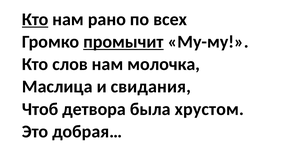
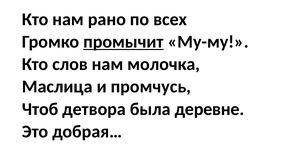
Кто underline: present -> none (35, 19)
свидания: свидания -> промчусь (151, 87)
хрустом: хрустом -> деревне (209, 109)
